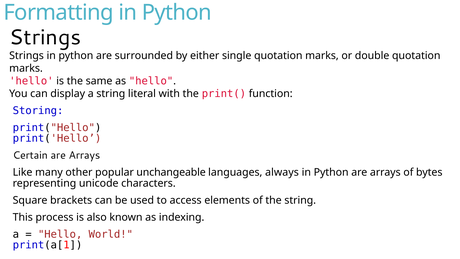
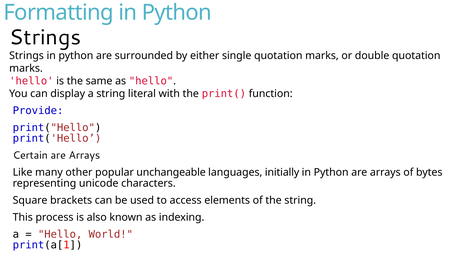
Storing: Storing -> Provide (38, 111)
always: always -> initially (282, 172)
